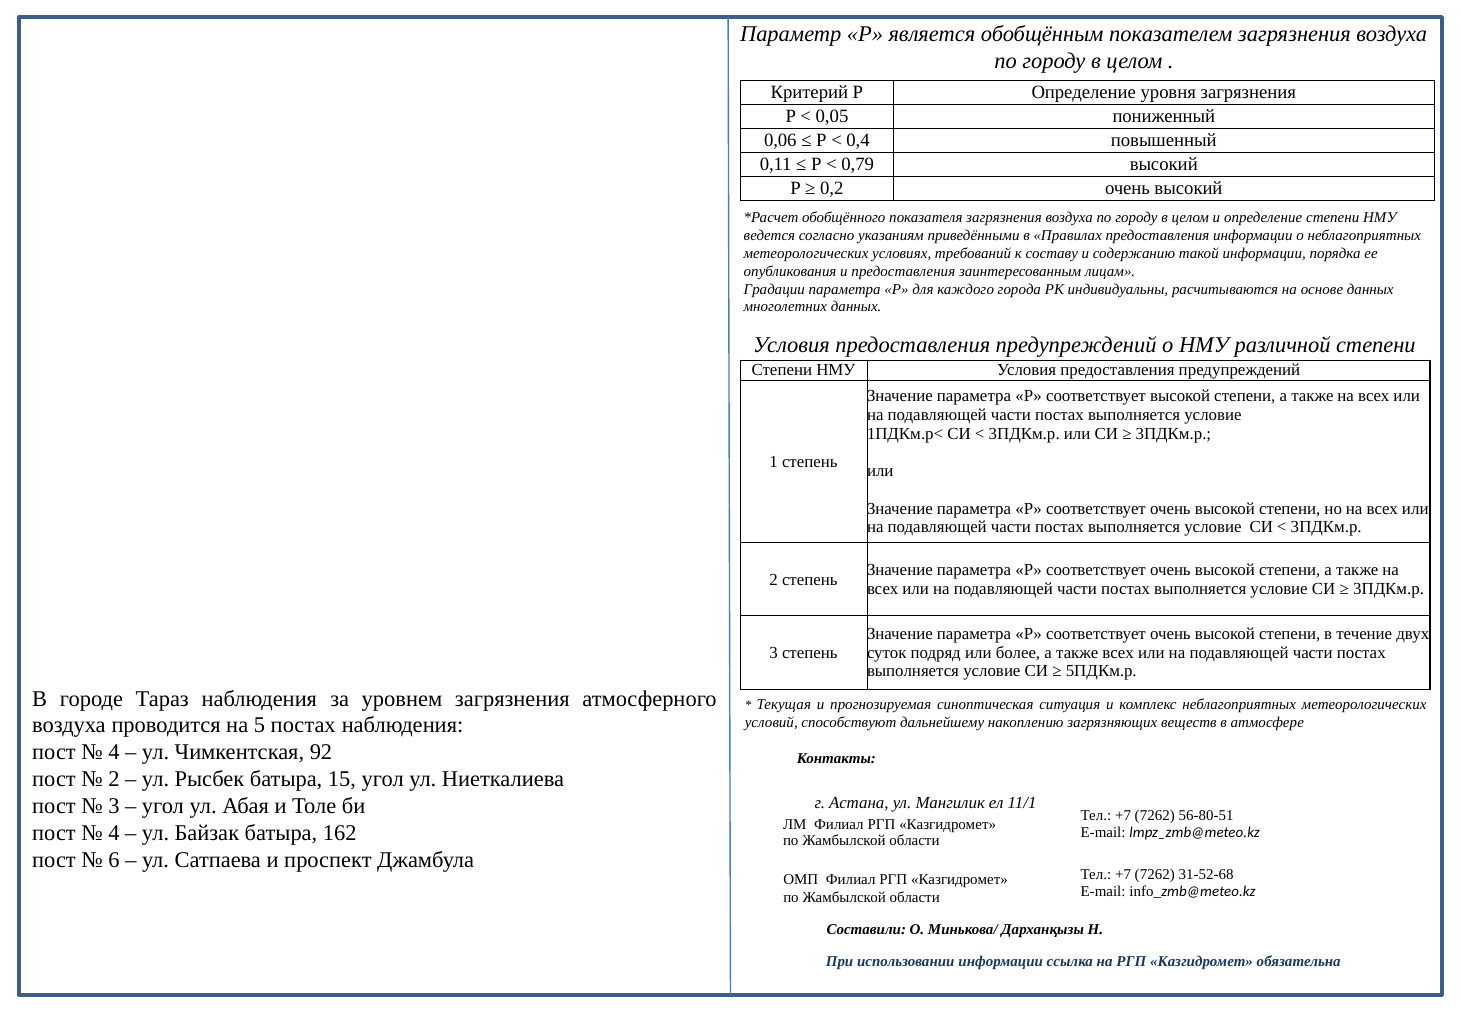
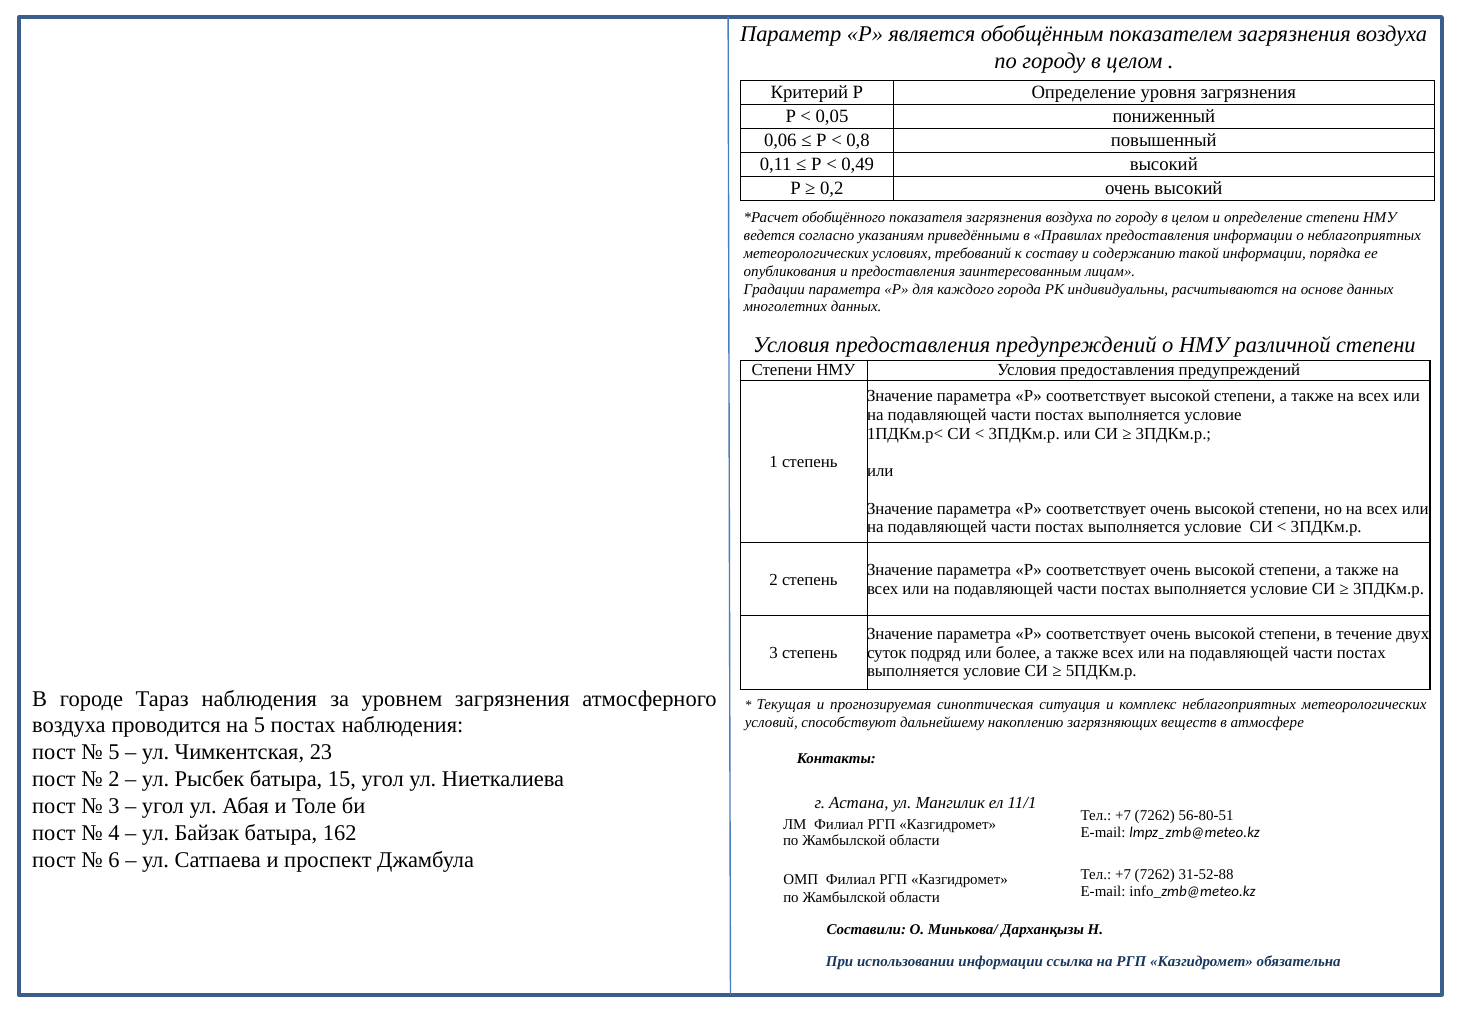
0,4: 0,4 -> 0,8 (858, 140)
0,79: 0,79 -> 0,49 (858, 164)
4: 4 -> 5 (114, 752)
92: 92 -> 23 (321, 752)
31-52-68: 31-52-68 -> 31-52-88 (1206, 874)
